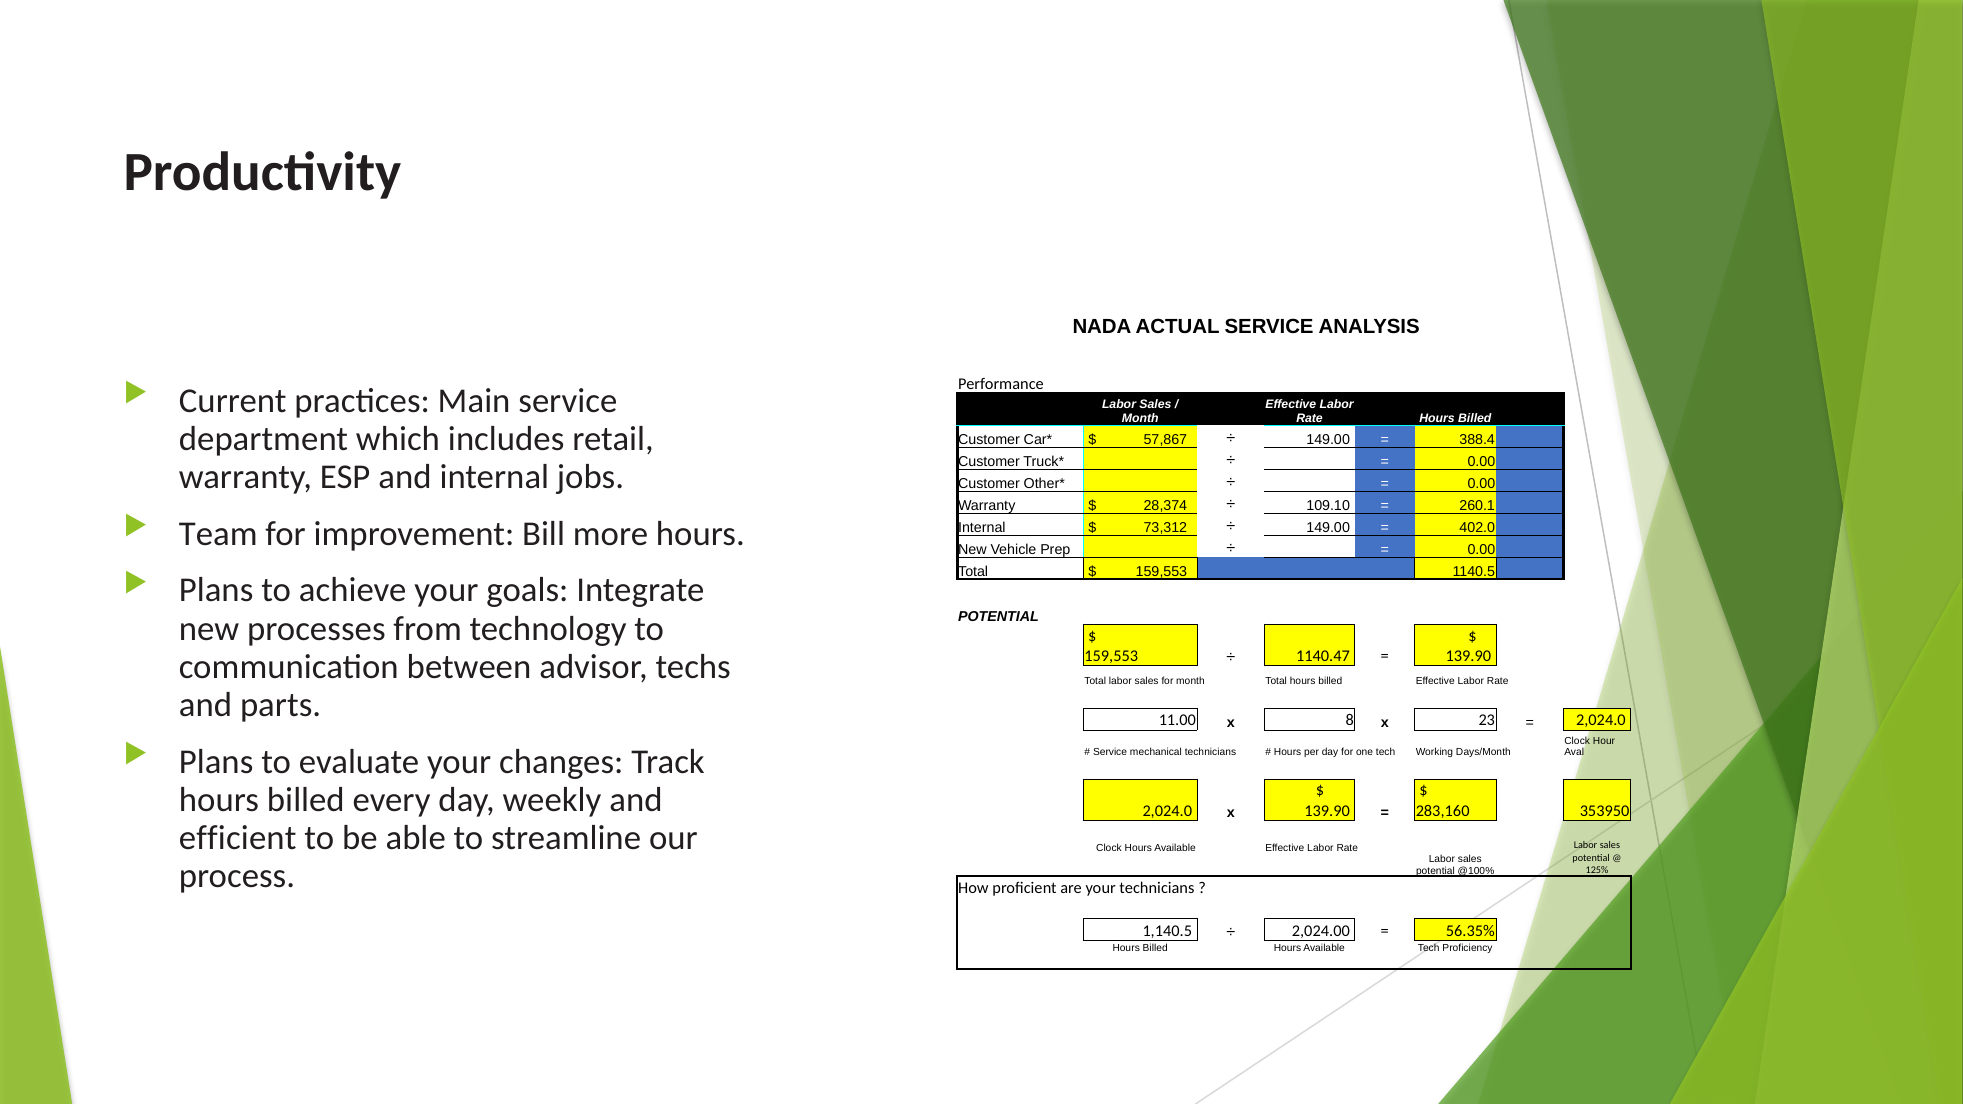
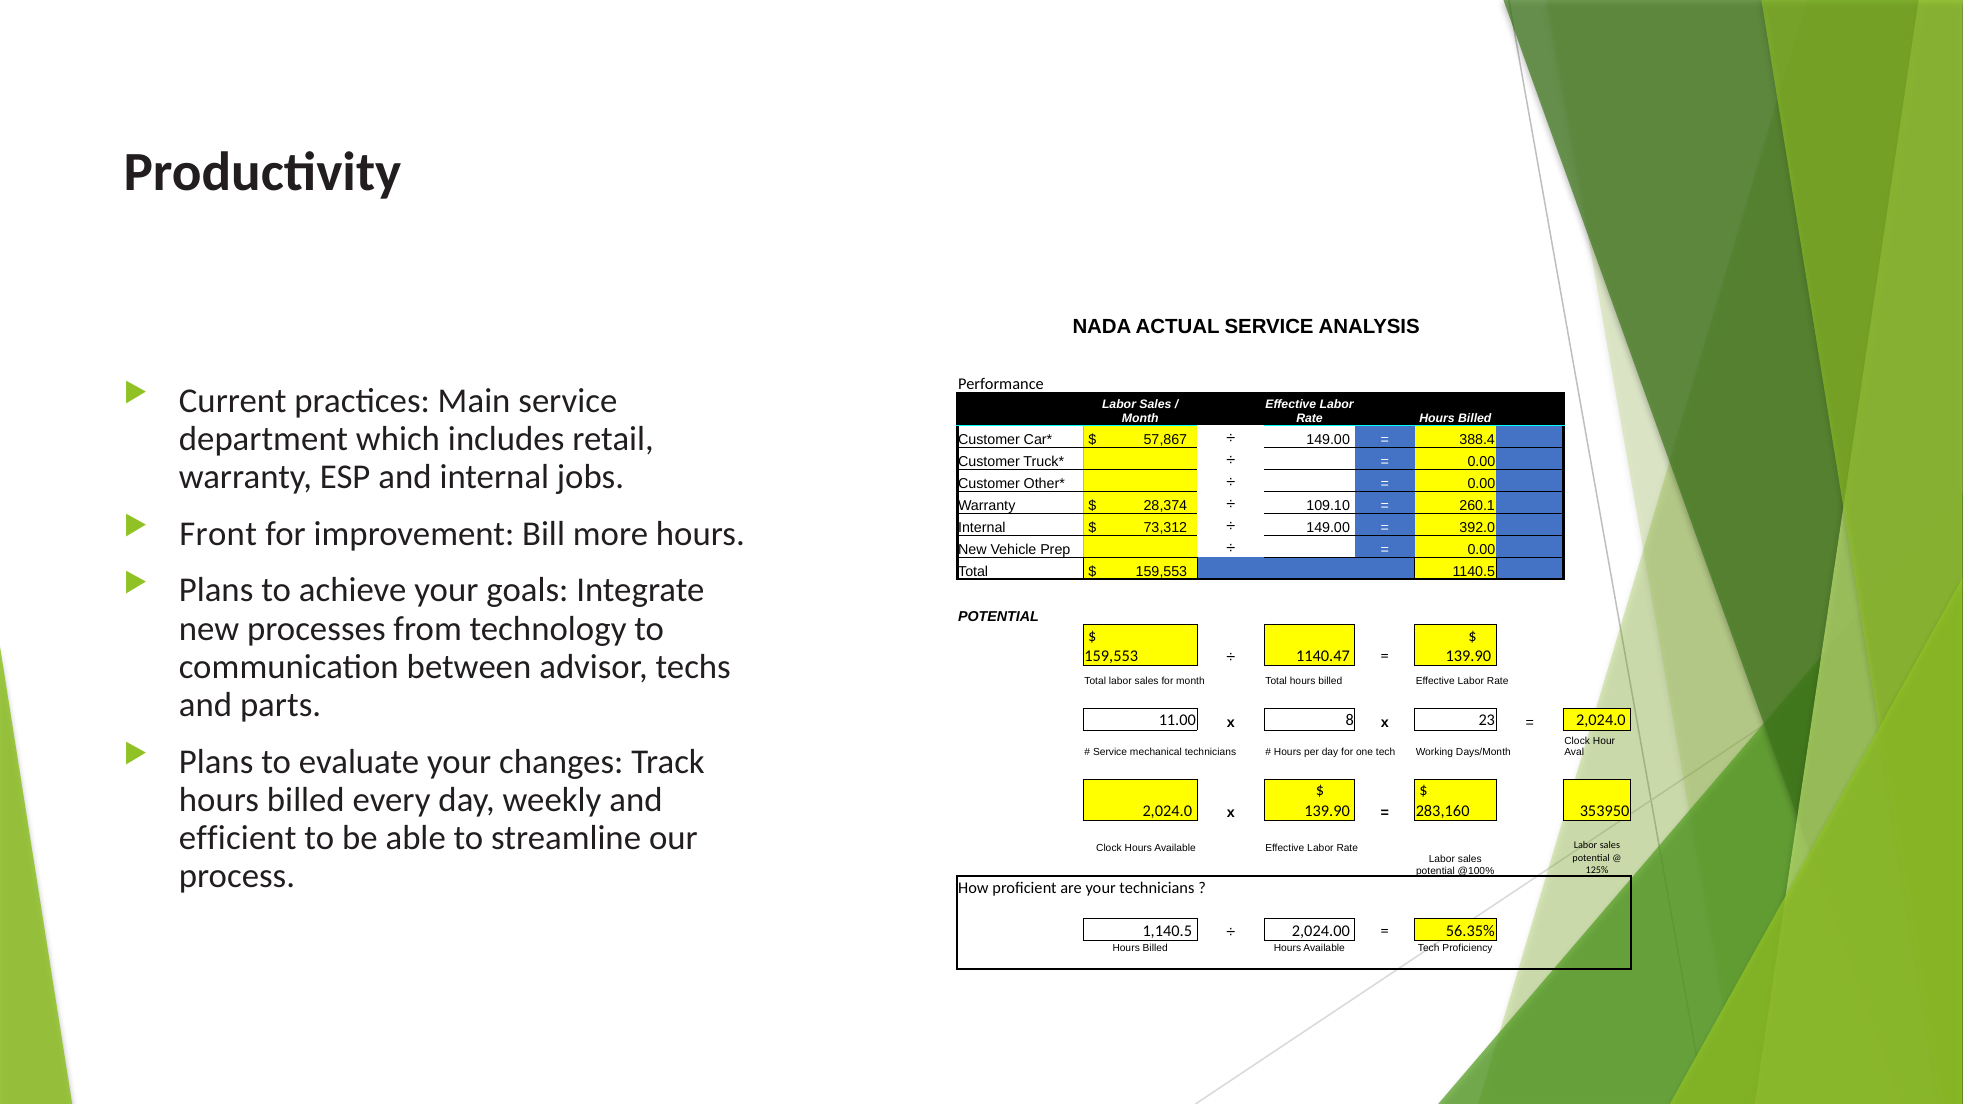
Team: Team -> Front (218, 534)
402.0: 402.0 -> 392.0 (1477, 527)
